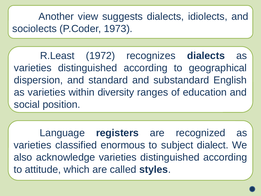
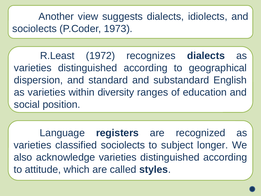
classified enormous: enormous -> sociolects (123, 145)
dialect: dialect -> longer (213, 145)
